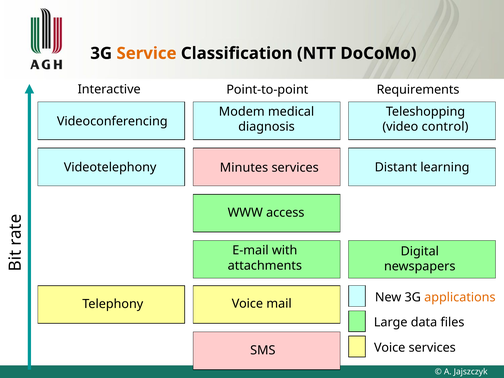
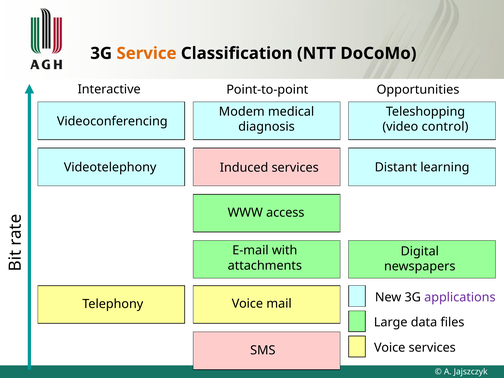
Requirements: Requirements -> Opportunities (418, 90)
Minutes: Minutes -> Induced (244, 168)
applications colour: orange -> purple (460, 297)
